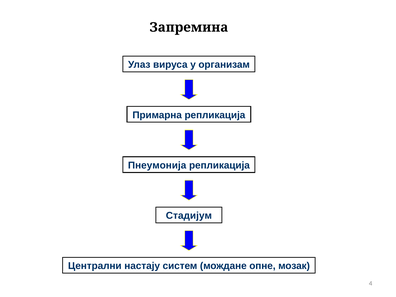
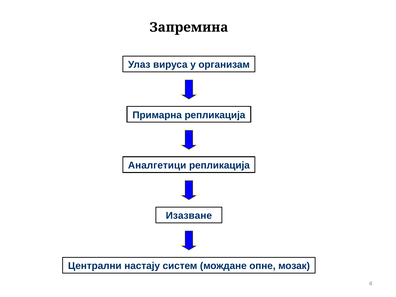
Пнеумонија: Пнеумонија -> Аналгетици (157, 165)
Стадијум: Стадијум -> Изазване (189, 216)
